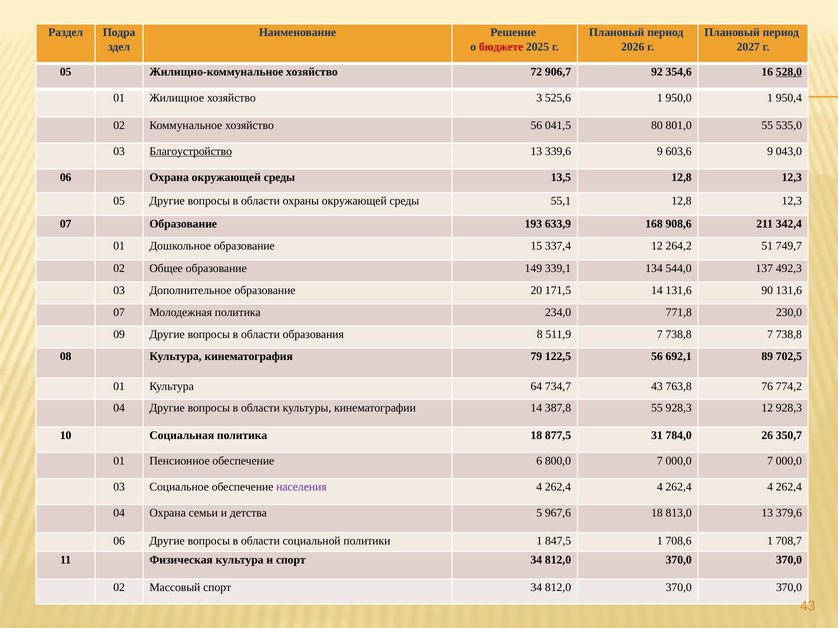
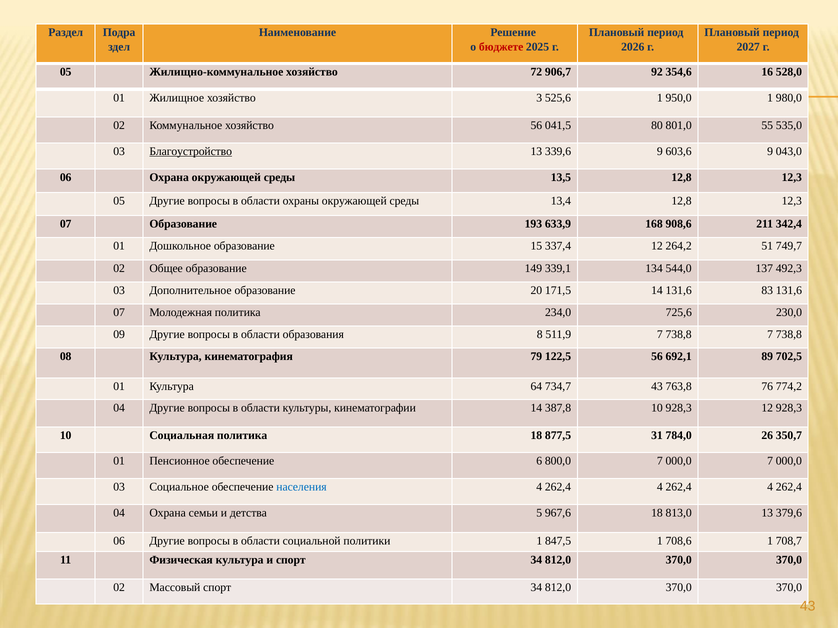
528,0 underline: present -> none (789, 72)
950,4: 950,4 -> 980,0 (789, 98)
55,1: 55,1 -> 13,4 (561, 201)
90: 90 -> 83 (767, 291)
771,8: 771,8 -> 725,6 (679, 313)
387,8 55: 55 -> 10 (657, 408)
населения colour: purple -> blue (301, 487)
